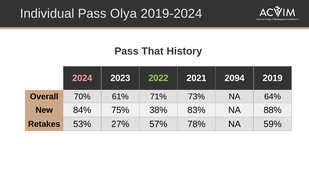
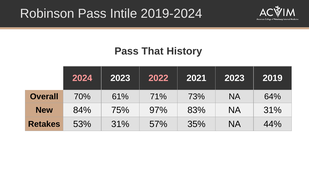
Individual: Individual -> Robinson (47, 14)
Olya: Olya -> Intile (124, 14)
2022 colour: light green -> pink (158, 78)
2021 2094: 2094 -> 2023 (235, 78)
38%: 38% -> 97% (158, 110)
NA 88%: 88% -> 31% (273, 110)
53% 27%: 27% -> 31% (120, 124)
78%: 78% -> 35% (196, 124)
59%: 59% -> 44% (273, 124)
